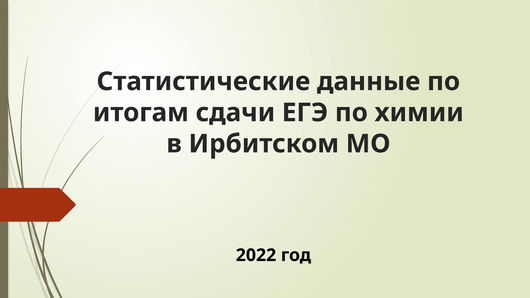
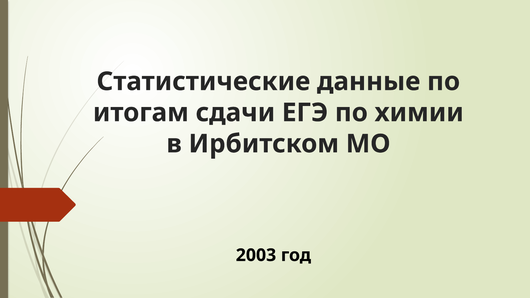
2022: 2022 -> 2003 (256, 255)
